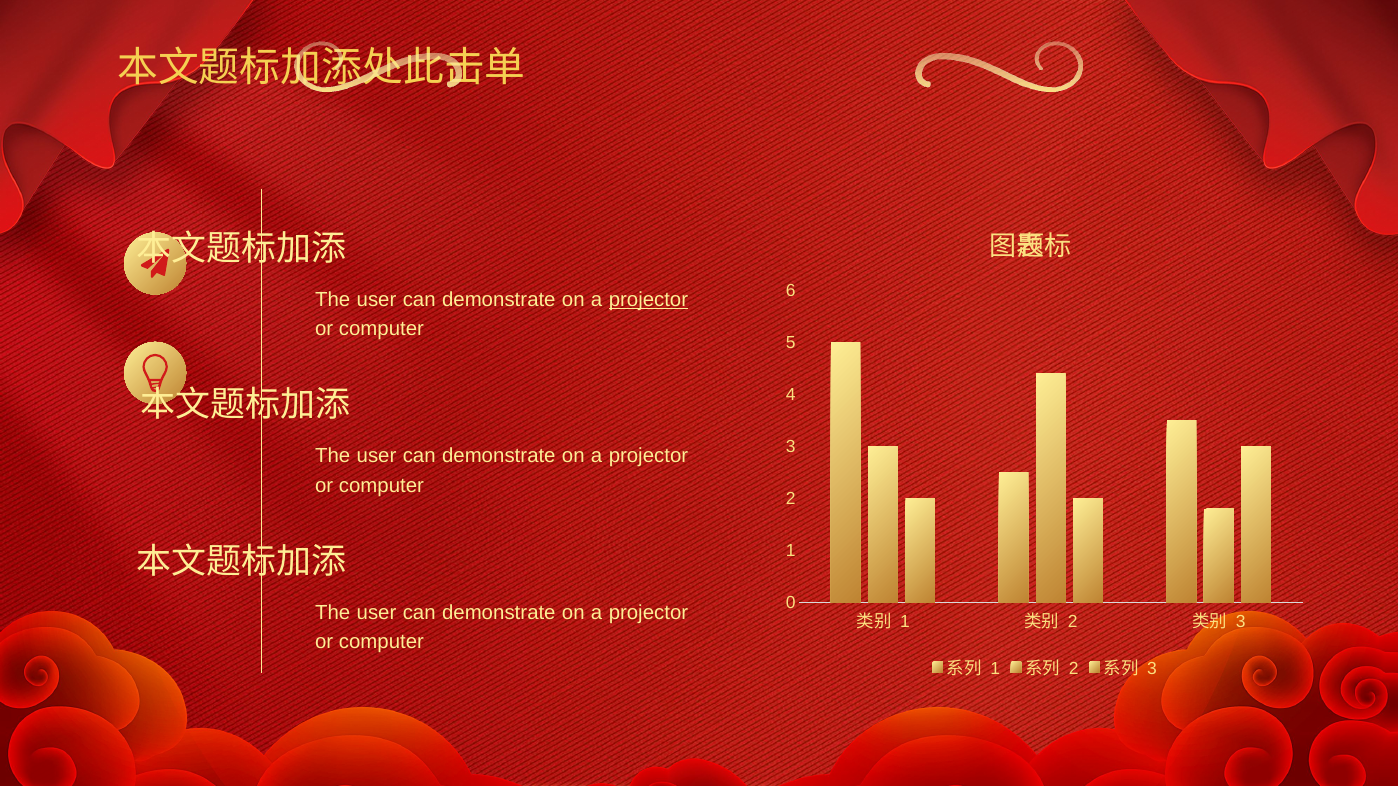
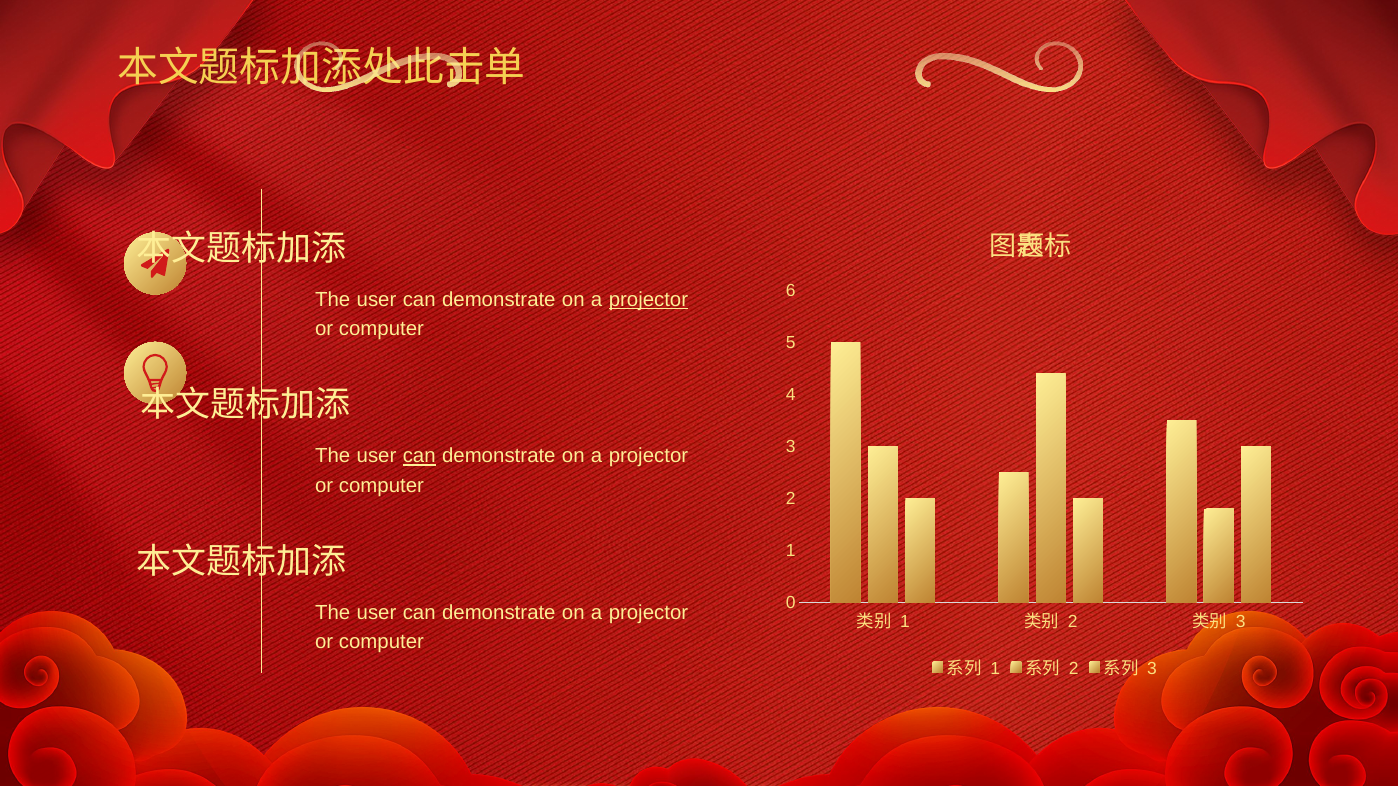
can underline: none -> present (419, 456)
